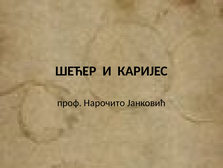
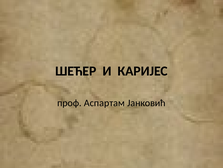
Нарочито: Нарочито -> Аспартам (104, 103)
